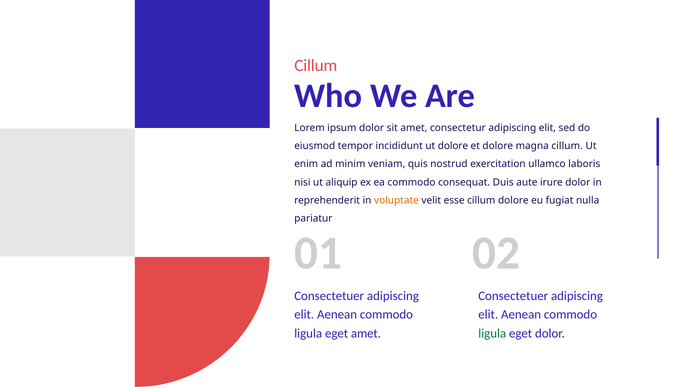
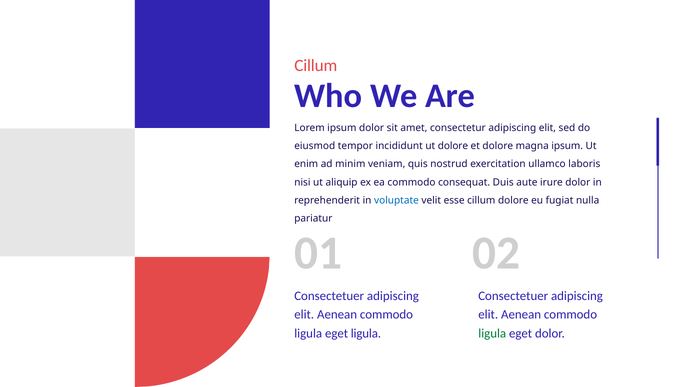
magna cillum: cillum -> ipsum (567, 146)
voluptate colour: orange -> blue (396, 200)
eget amet: amet -> ligula (366, 333)
